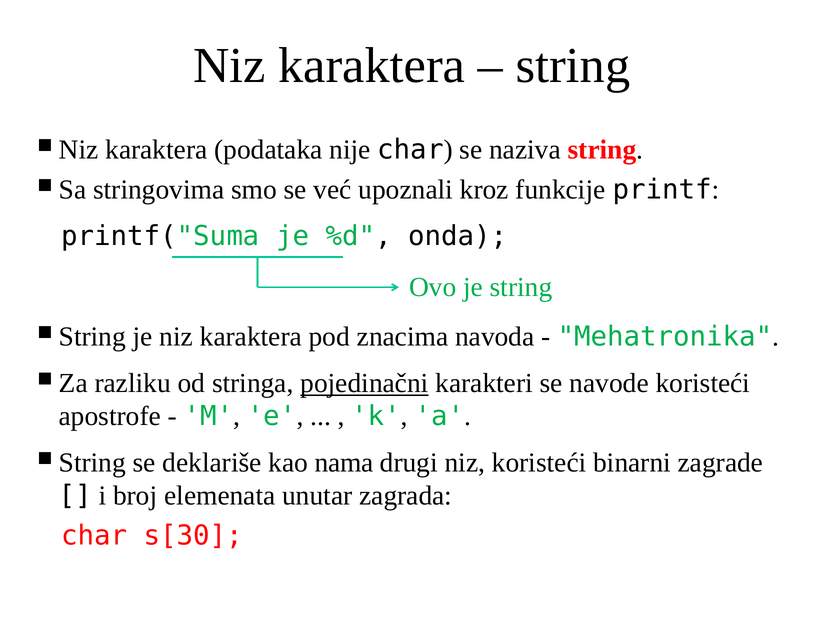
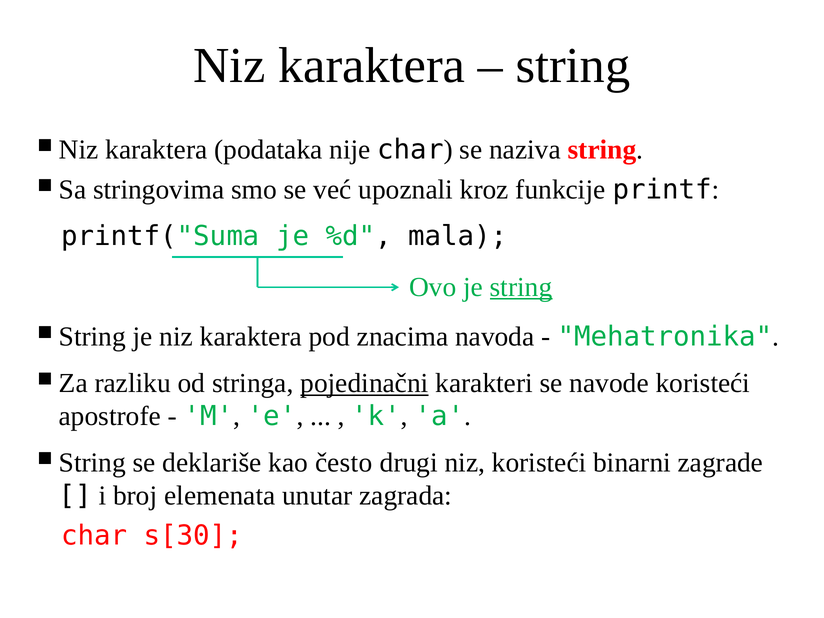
onda: onda -> mala (458, 236)
string underline: none -> present (521, 287)
nama: nama -> često (344, 463)
